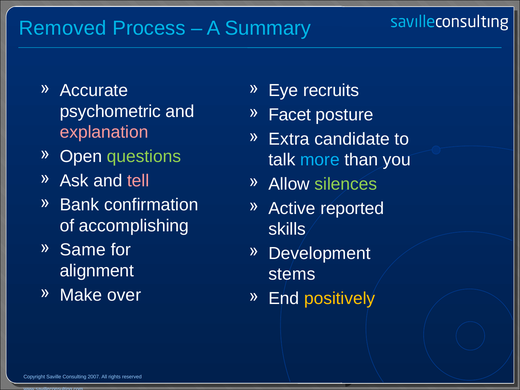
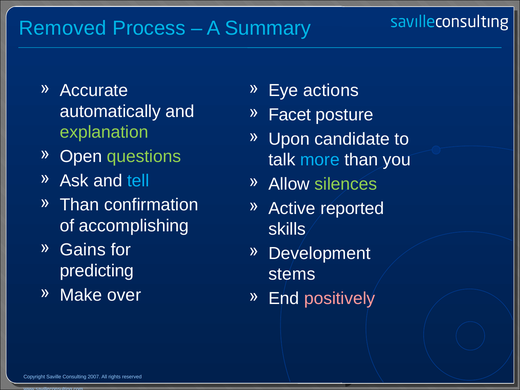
recruits: recruits -> actions (331, 90)
psychometric: psychometric -> automatically (110, 111)
explanation colour: pink -> light green (104, 132)
Extra: Extra -> Upon (289, 139)
tell colour: pink -> light blue (138, 181)
Bank: Bank -> Than (79, 205)
Same: Same -> Gains (83, 250)
alignment: alignment -> predicting (97, 271)
positively colour: yellow -> pink (340, 298)
